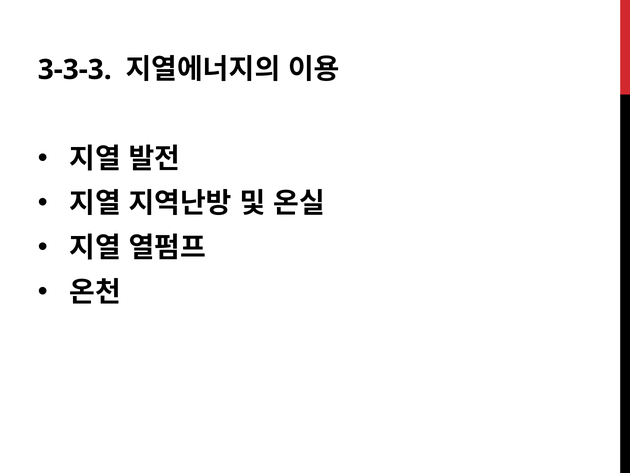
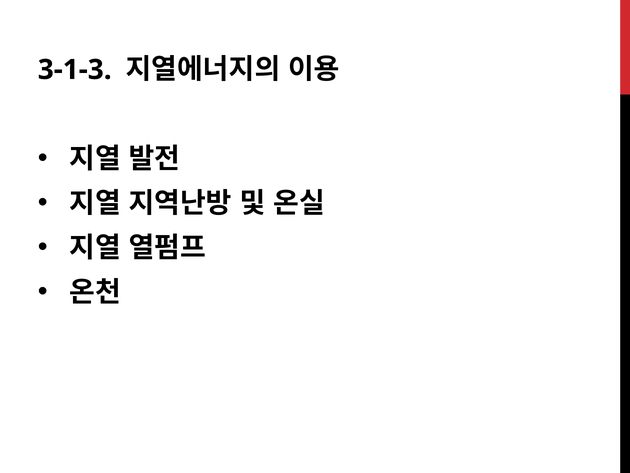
3-3-3: 3-3-3 -> 3-1-3 (75, 70)
